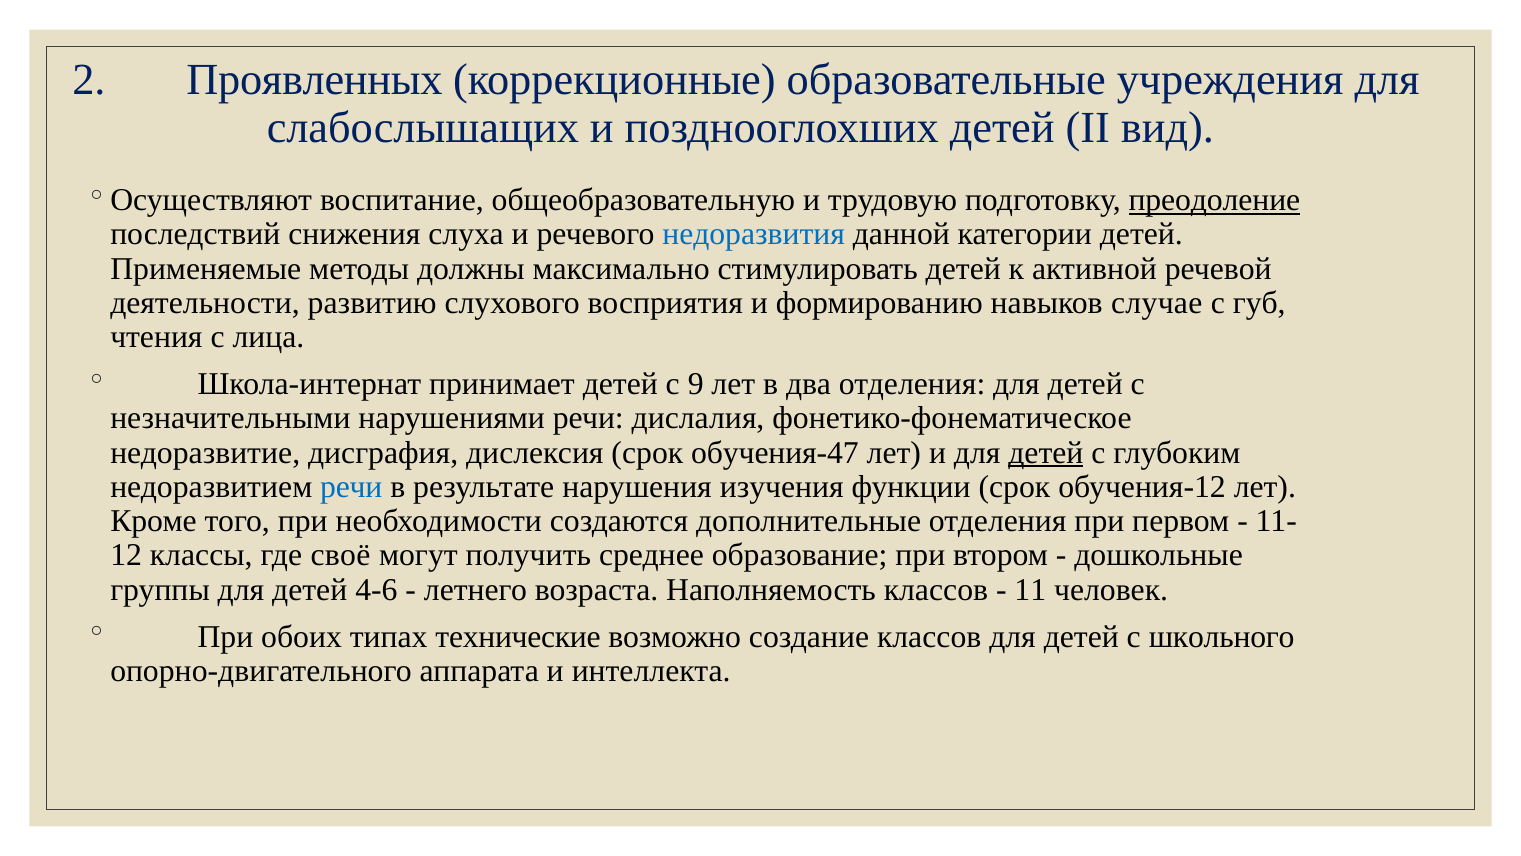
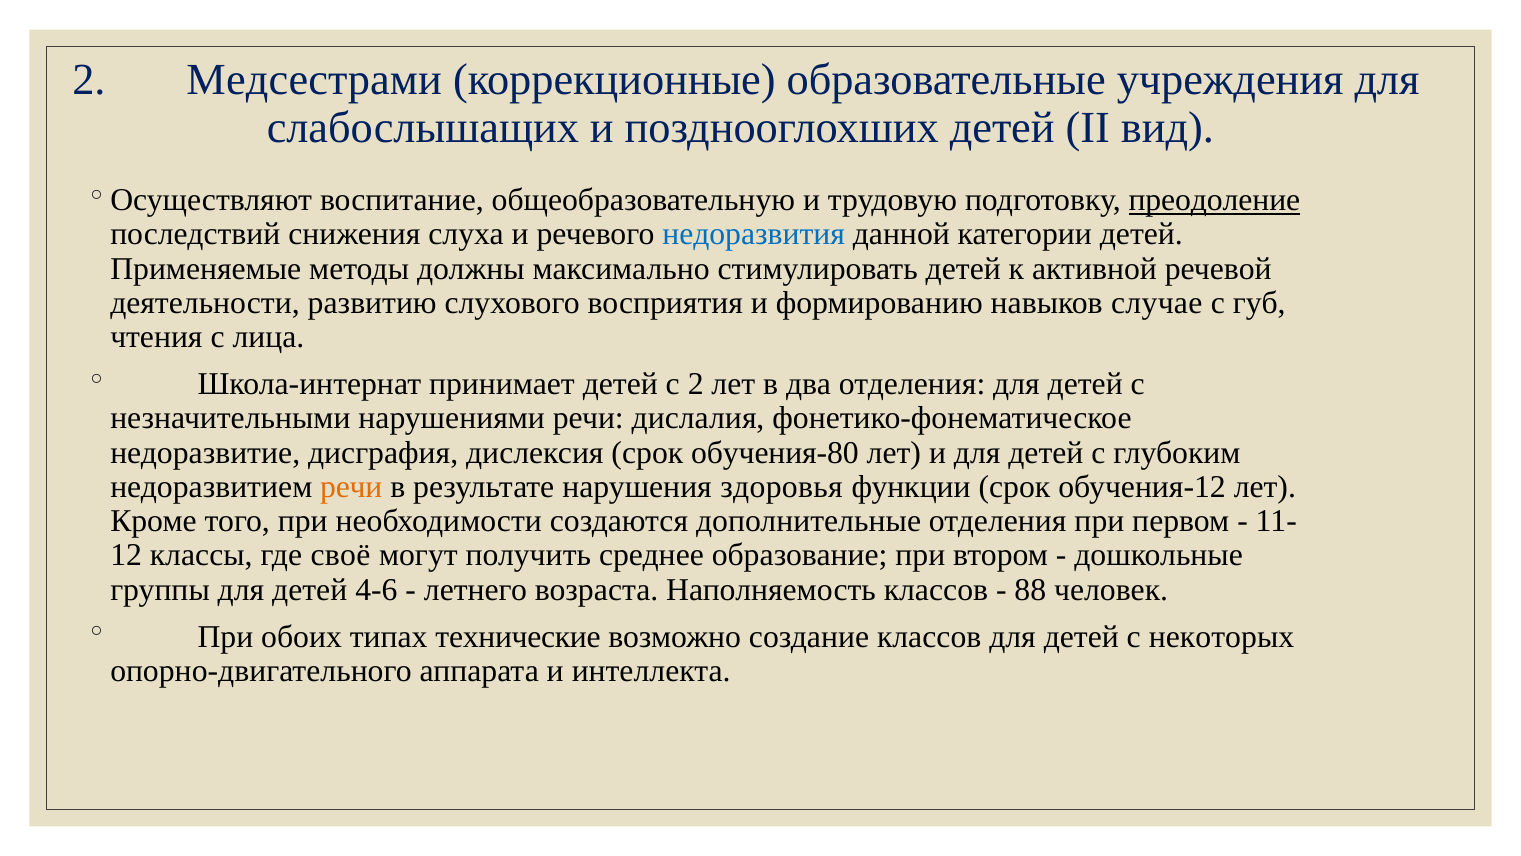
Проявленных: Проявленных -> Медсестрами (314, 80)
с 9: 9 -> 2 (696, 384)
обучения-47: обучения-47 -> обучения-80 (775, 452)
детей underline: present -> none (1046, 452)
речи colour: blue -> orange (351, 487)
изучения: изучения -> здоровья (782, 487)
11: 11 -> 88 (1030, 589)
школьного: школьного -> некоторых (1222, 636)
